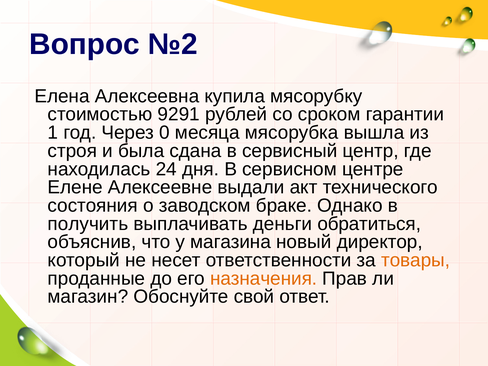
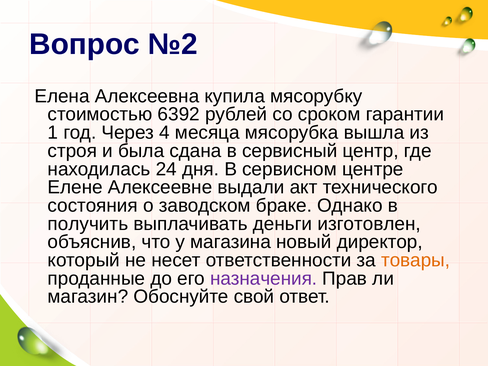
9291: 9291 -> 6392 (179, 114)
0: 0 -> 4 (164, 133)
обратиться: обратиться -> изготовлен (369, 224)
назначения colour: orange -> purple (264, 278)
